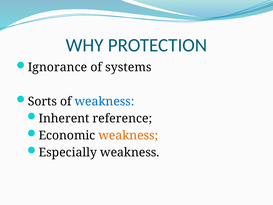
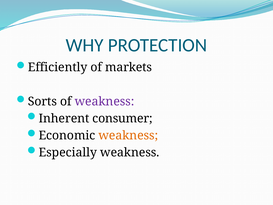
Ignorance: Ignorance -> Efficiently (58, 67)
systems: systems -> markets (129, 67)
weakness colour: blue -> purple (104, 101)
reference: reference -> consumer (122, 118)
